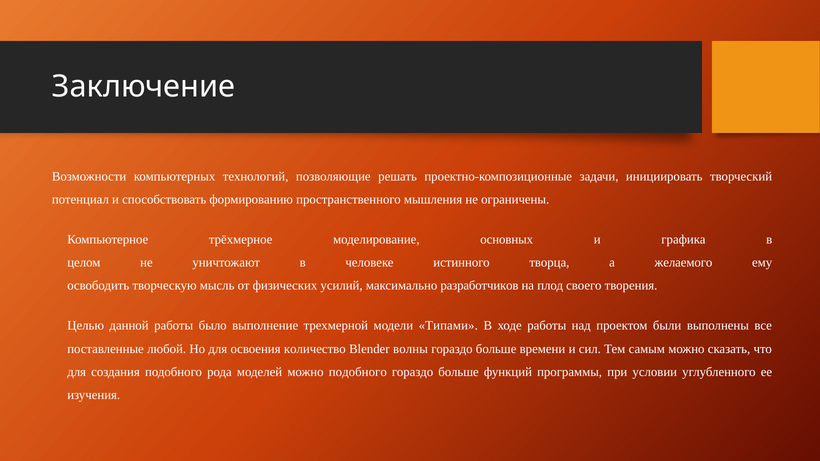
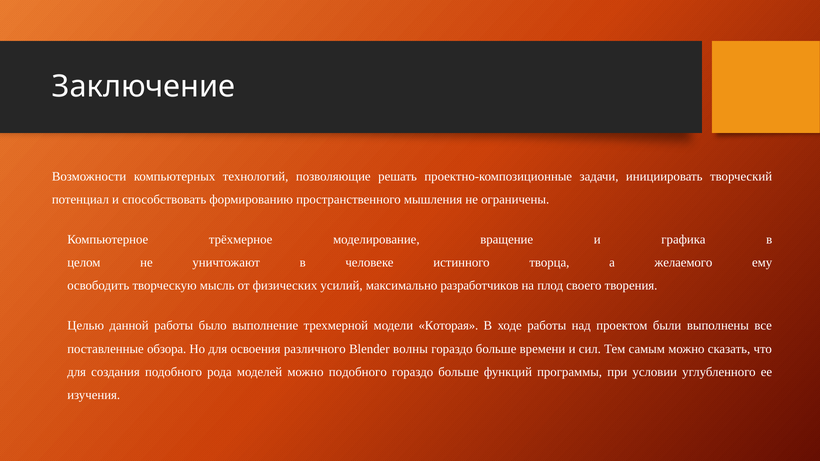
основных: основных -> вращение (507, 240)
Типами: Типами -> Которая (448, 326)
любой: любой -> обзора (167, 349)
количество: количество -> различного (315, 349)
